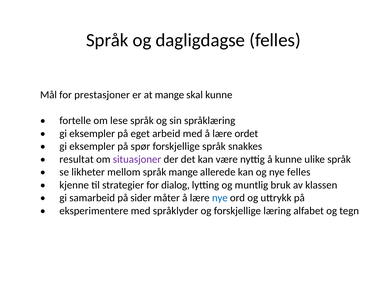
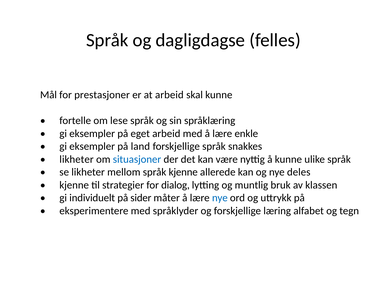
at mange: mange -> arbeid (169, 95)
ordet: ordet -> enkle (246, 134)
spør: spør -> land (140, 146)
resultat: resultat -> likheter (77, 159)
situasjoner colour: purple -> blue (137, 159)
språk mange: mange -> kjenne (183, 172)
nye felles: felles -> deles (299, 172)
samarbeid: samarbeid -> individuelt (92, 198)
